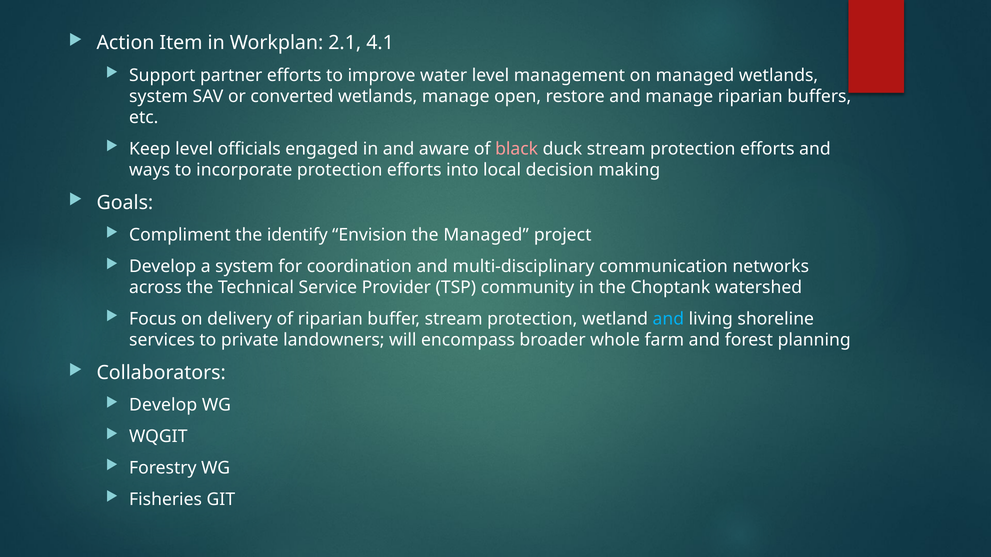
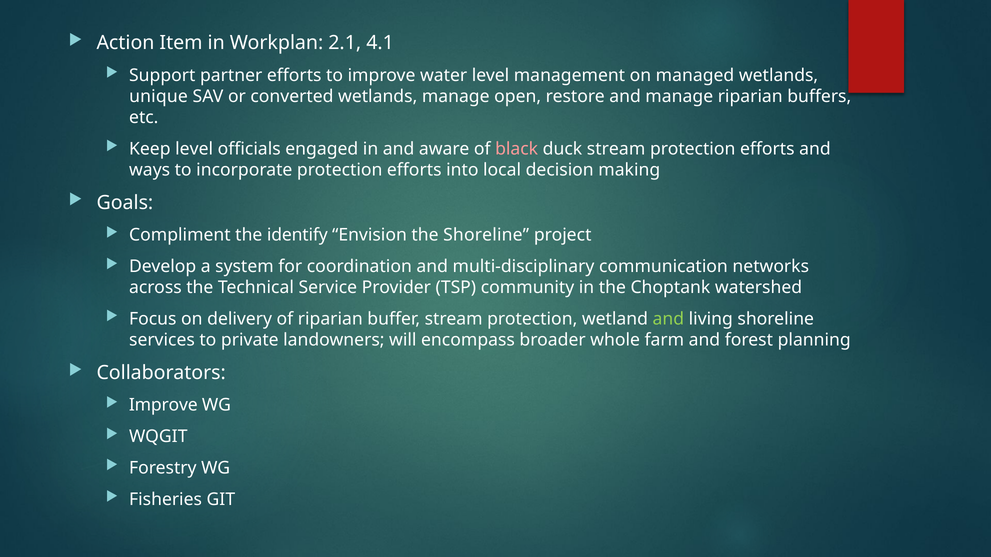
system: system -> unique (158, 96)
the Managed: Managed -> Shoreline (486, 235)
and colour: light blue -> light green (668, 319)
Develop: Develop -> Improve (163, 405)
